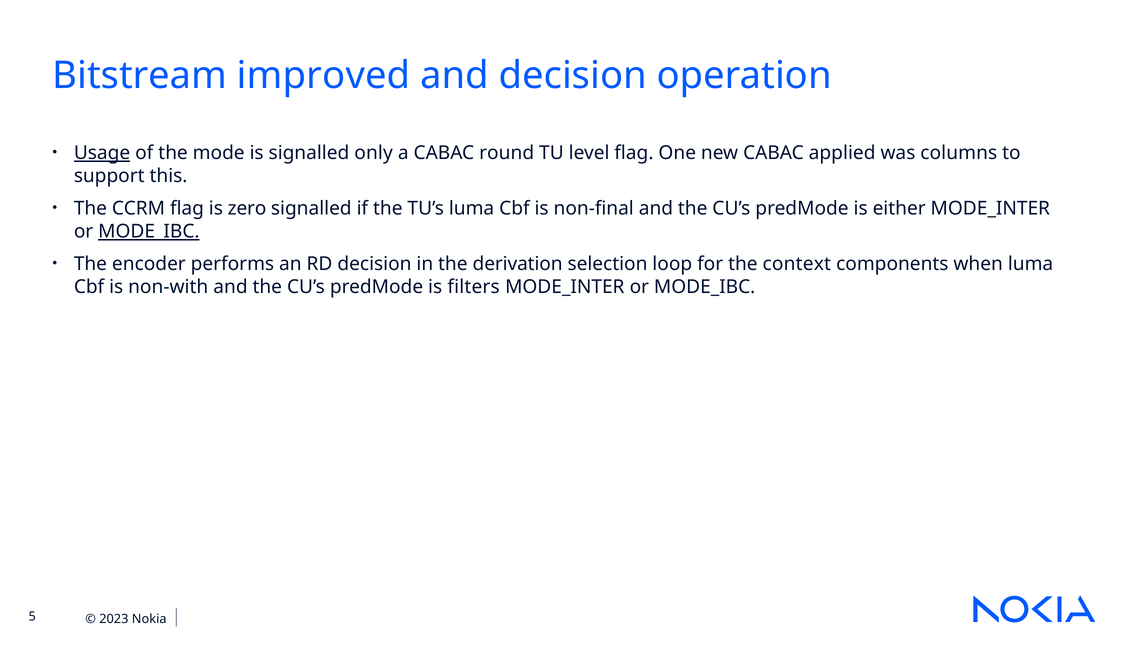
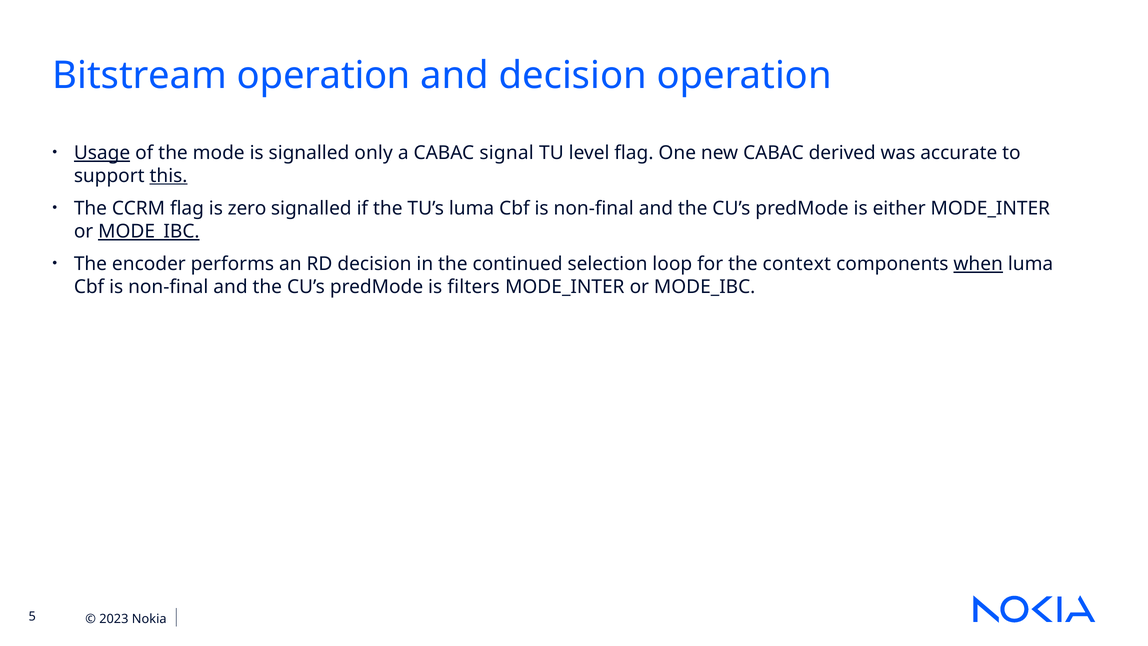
Bitstream improved: improved -> operation (324, 75)
round: round -> signal (507, 153)
applied: applied -> derived (842, 153)
columns: columns -> accurate (959, 153)
this underline: none -> present (169, 176)
derivation: derivation -> continued (518, 264)
when underline: none -> present (978, 264)
non-with: non-with -> non-final (168, 287)
